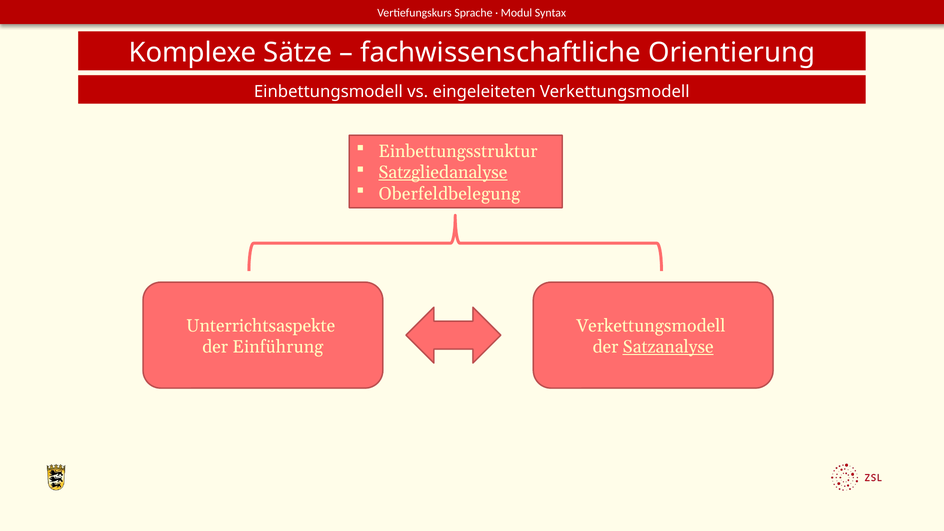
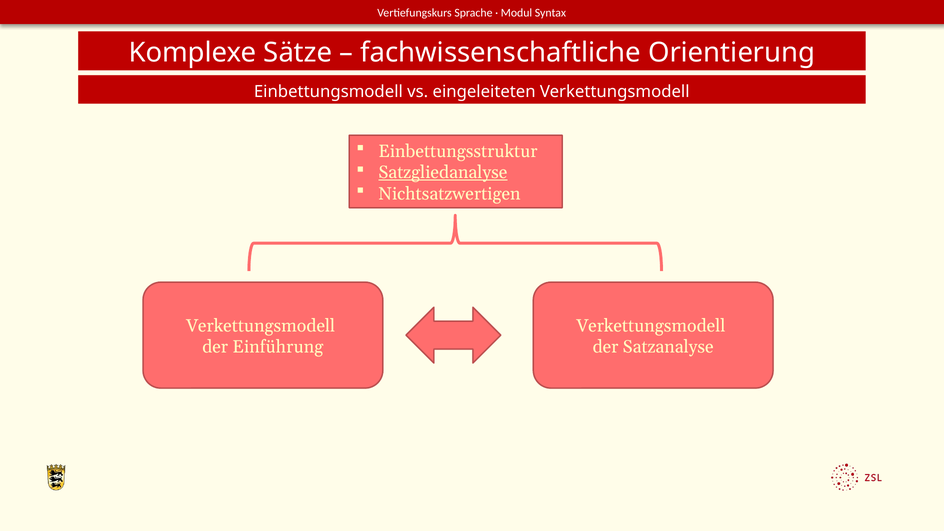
Oberfeldbelegung: Oberfeldbelegung -> Nichtsatzwertigen (449, 194)
Unterrichtsaspekte: Unterrichtsaspekte -> Verkettungsmodell (261, 326)
Satzanalyse underline: present -> none (668, 347)
